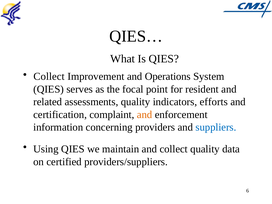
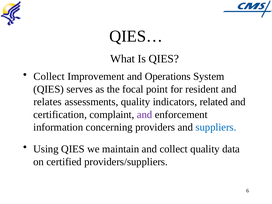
related: related -> relates (48, 102)
efforts: efforts -> related (214, 102)
and colour: orange -> purple (145, 115)
